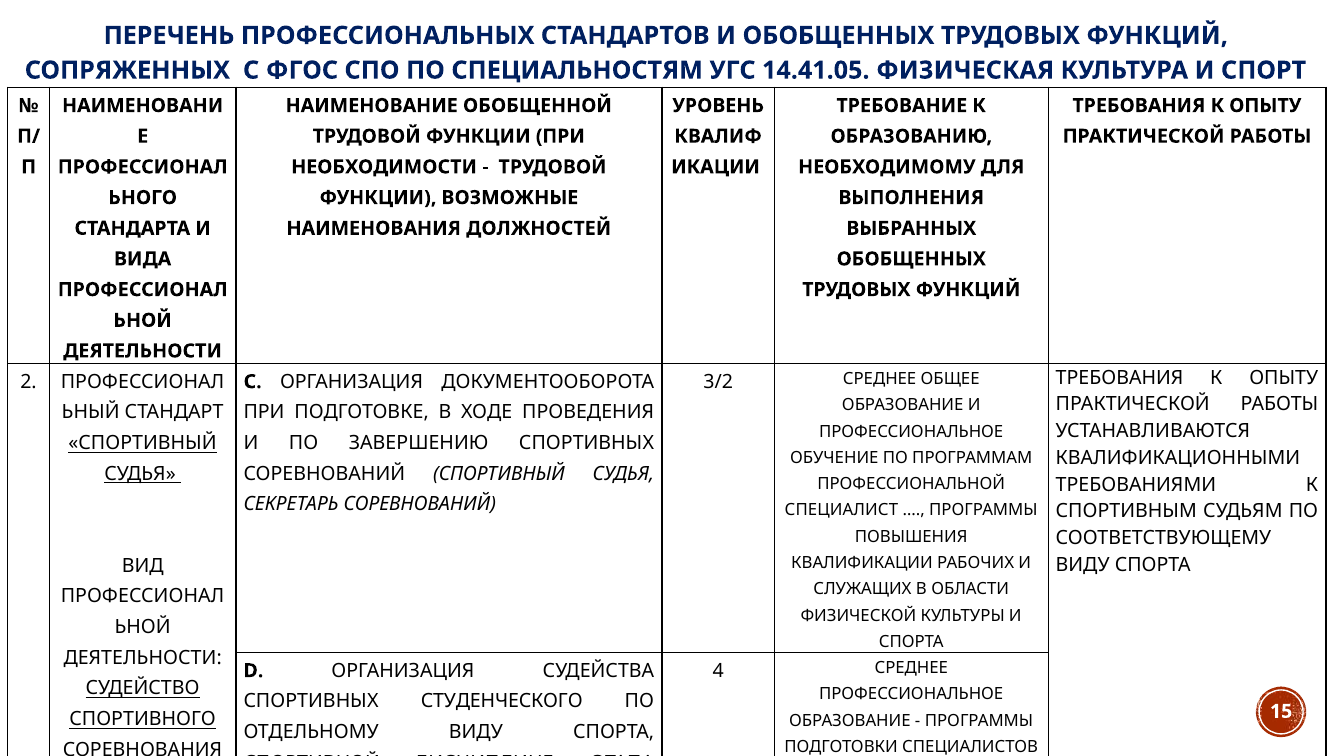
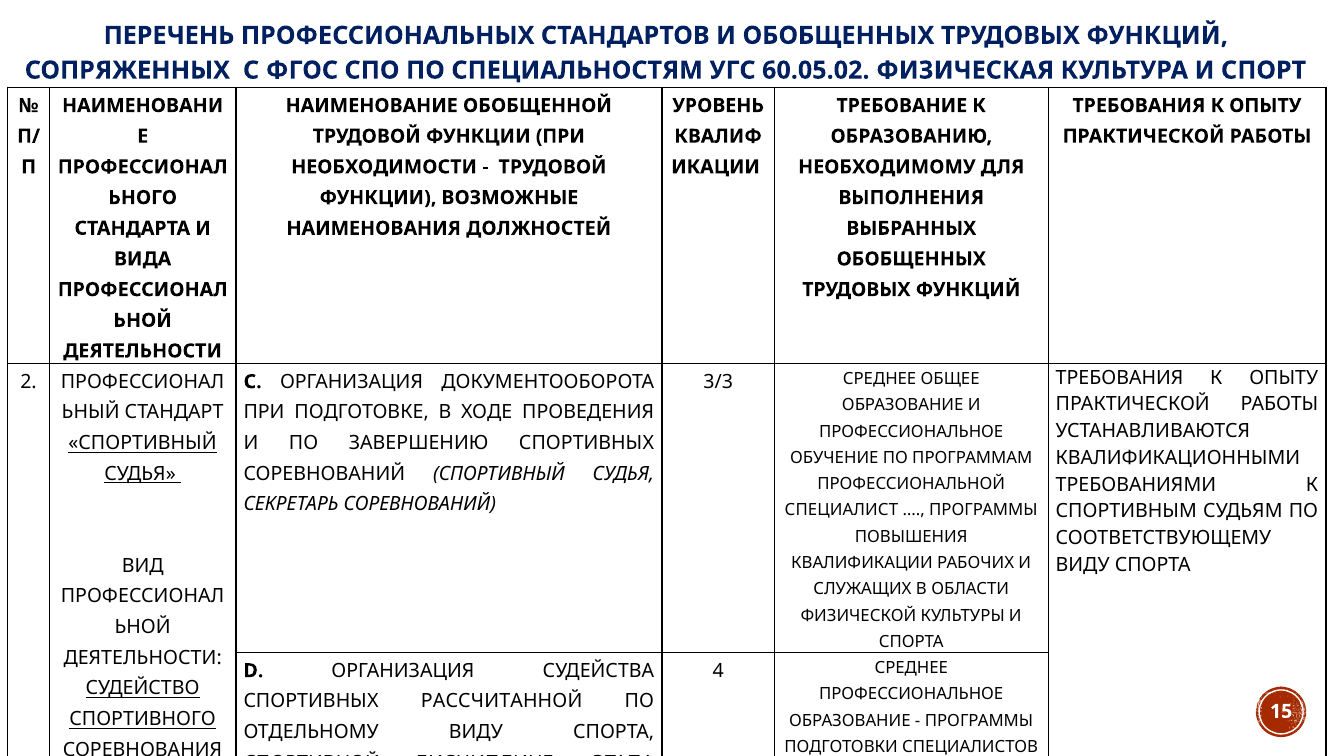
14.41.05: 14.41.05 -> 60.05.02 (816, 70)
3/2: 3/2 -> 3/3 (718, 381)
СТУДЕНЧЕСКОГО: СТУДЕНЧЕСКОГО -> РАССЧИТАННОЙ (502, 701)
